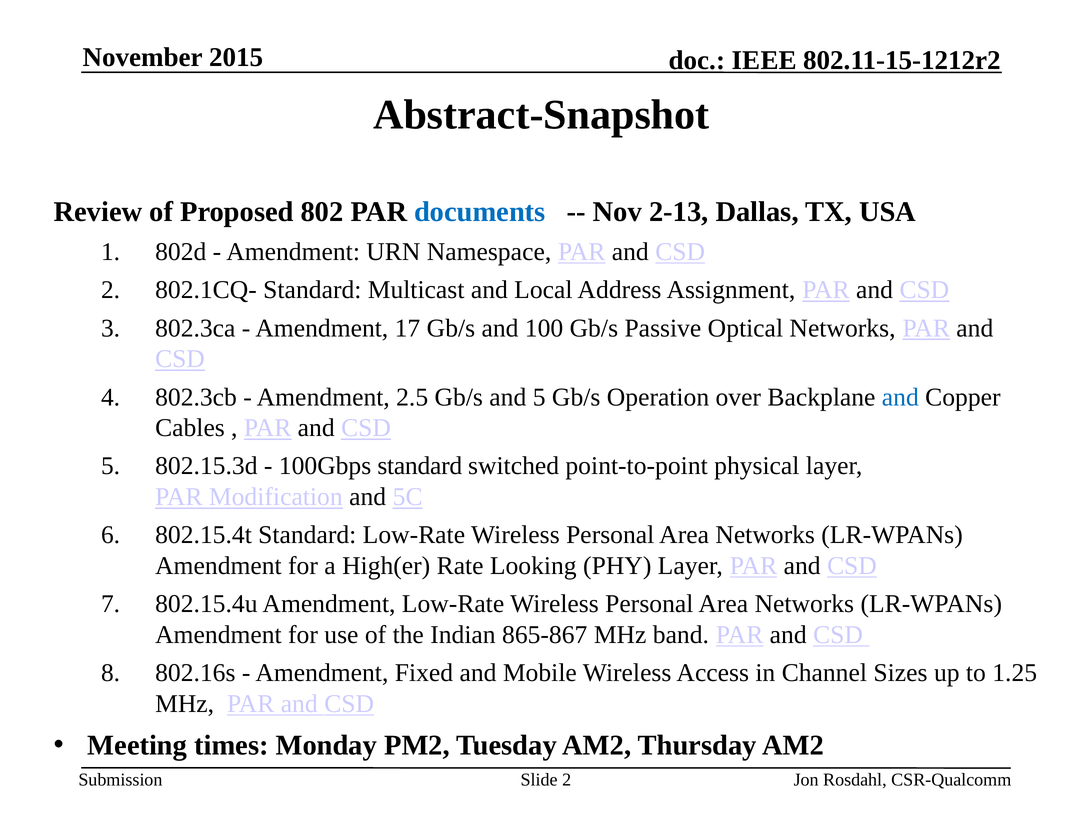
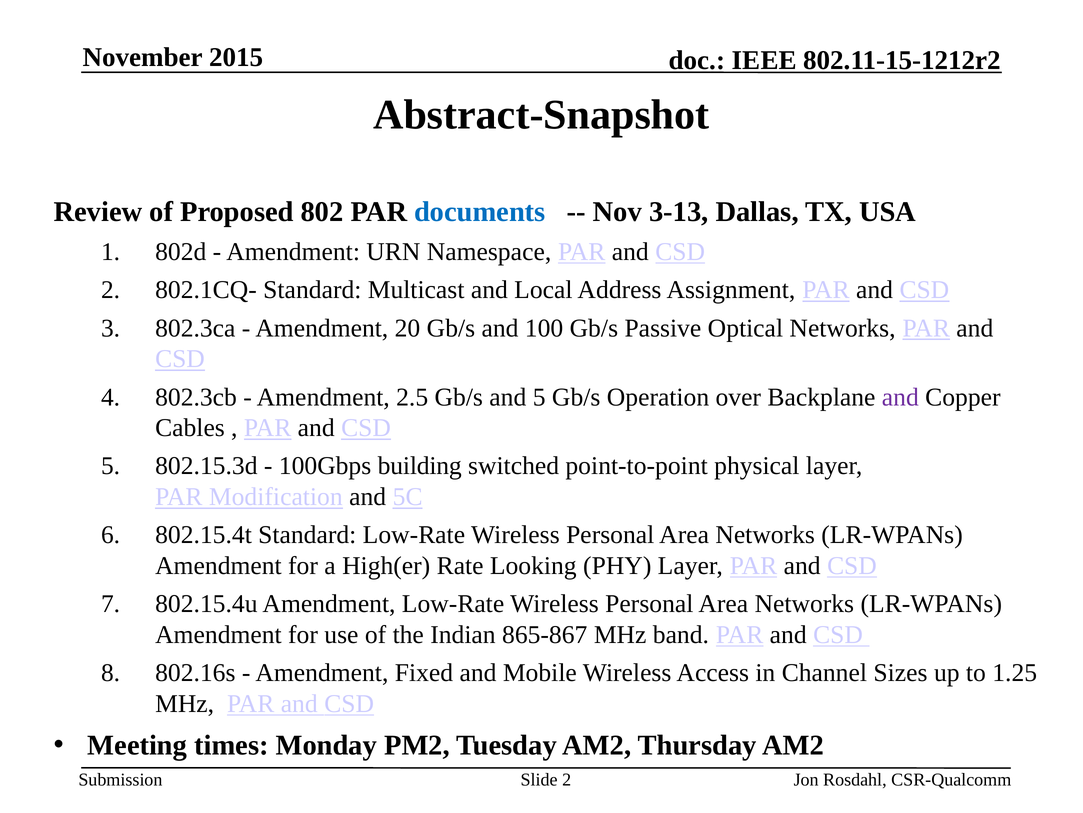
2-13: 2-13 -> 3-13 (679, 212)
17: 17 -> 20 (407, 328)
and colour: blue -> purple (900, 397)
100Gbps standard: standard -> building (420, 466)
